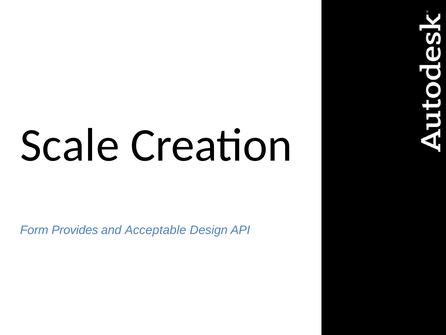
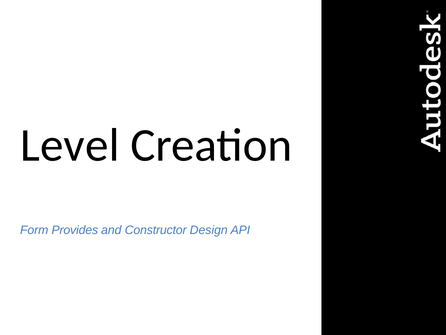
Scale: Scale -> Level (70, 145)
Acceptable: Acceptable -> Constructor (156, 230)
